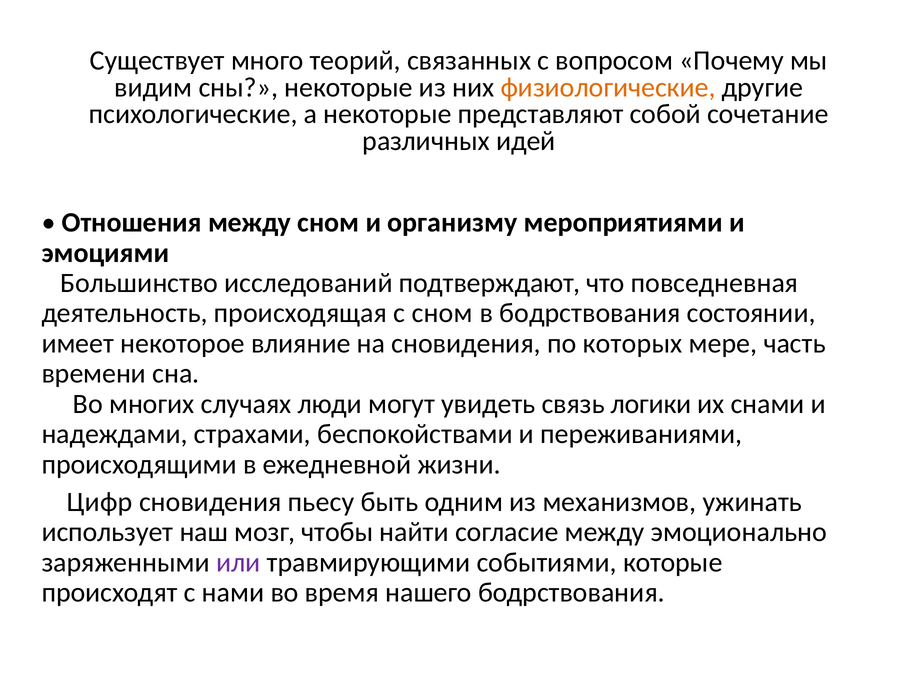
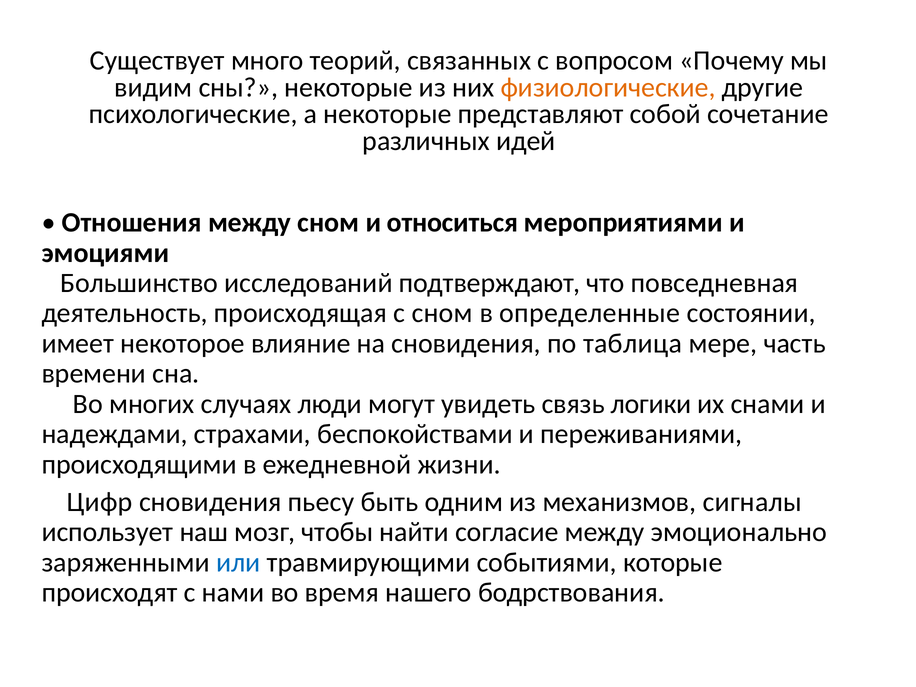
организму: организму -> относиться (453, 223)
в бодрствования: бодрствования -> определенные (590, 313)
которых: которых -> таблица (633, 343)
ужинать: ужинать -> сигналы (752, 502)
или colour: purple -> blue (238, 562)
